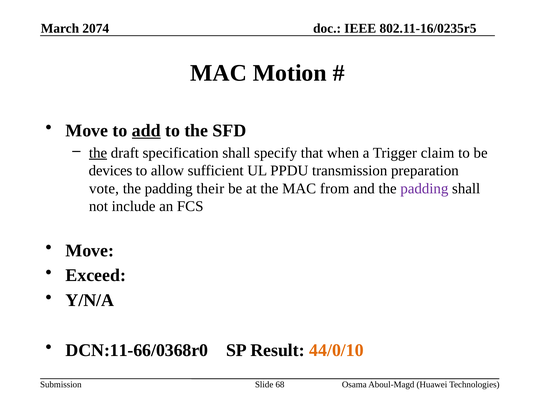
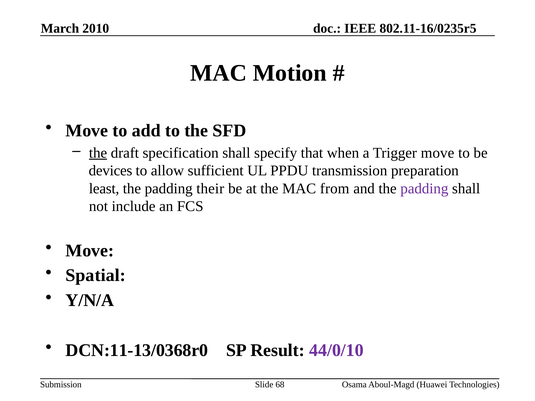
2074: 2074 -> 2010 (96, 29)
add underline: present -> none (146, 131)
Trigger claim: claim -> move (438, 153)
vote: vote -> least (104, 189)
Exceed: Exceed -> Spatial (96, 276)
DCN:11-66/0368r0: DCN:11-66/0368r0 -> DCN:11-13/0368r0 (137, 350)
44/0/10 colour: orange -> purple (336, 350)
